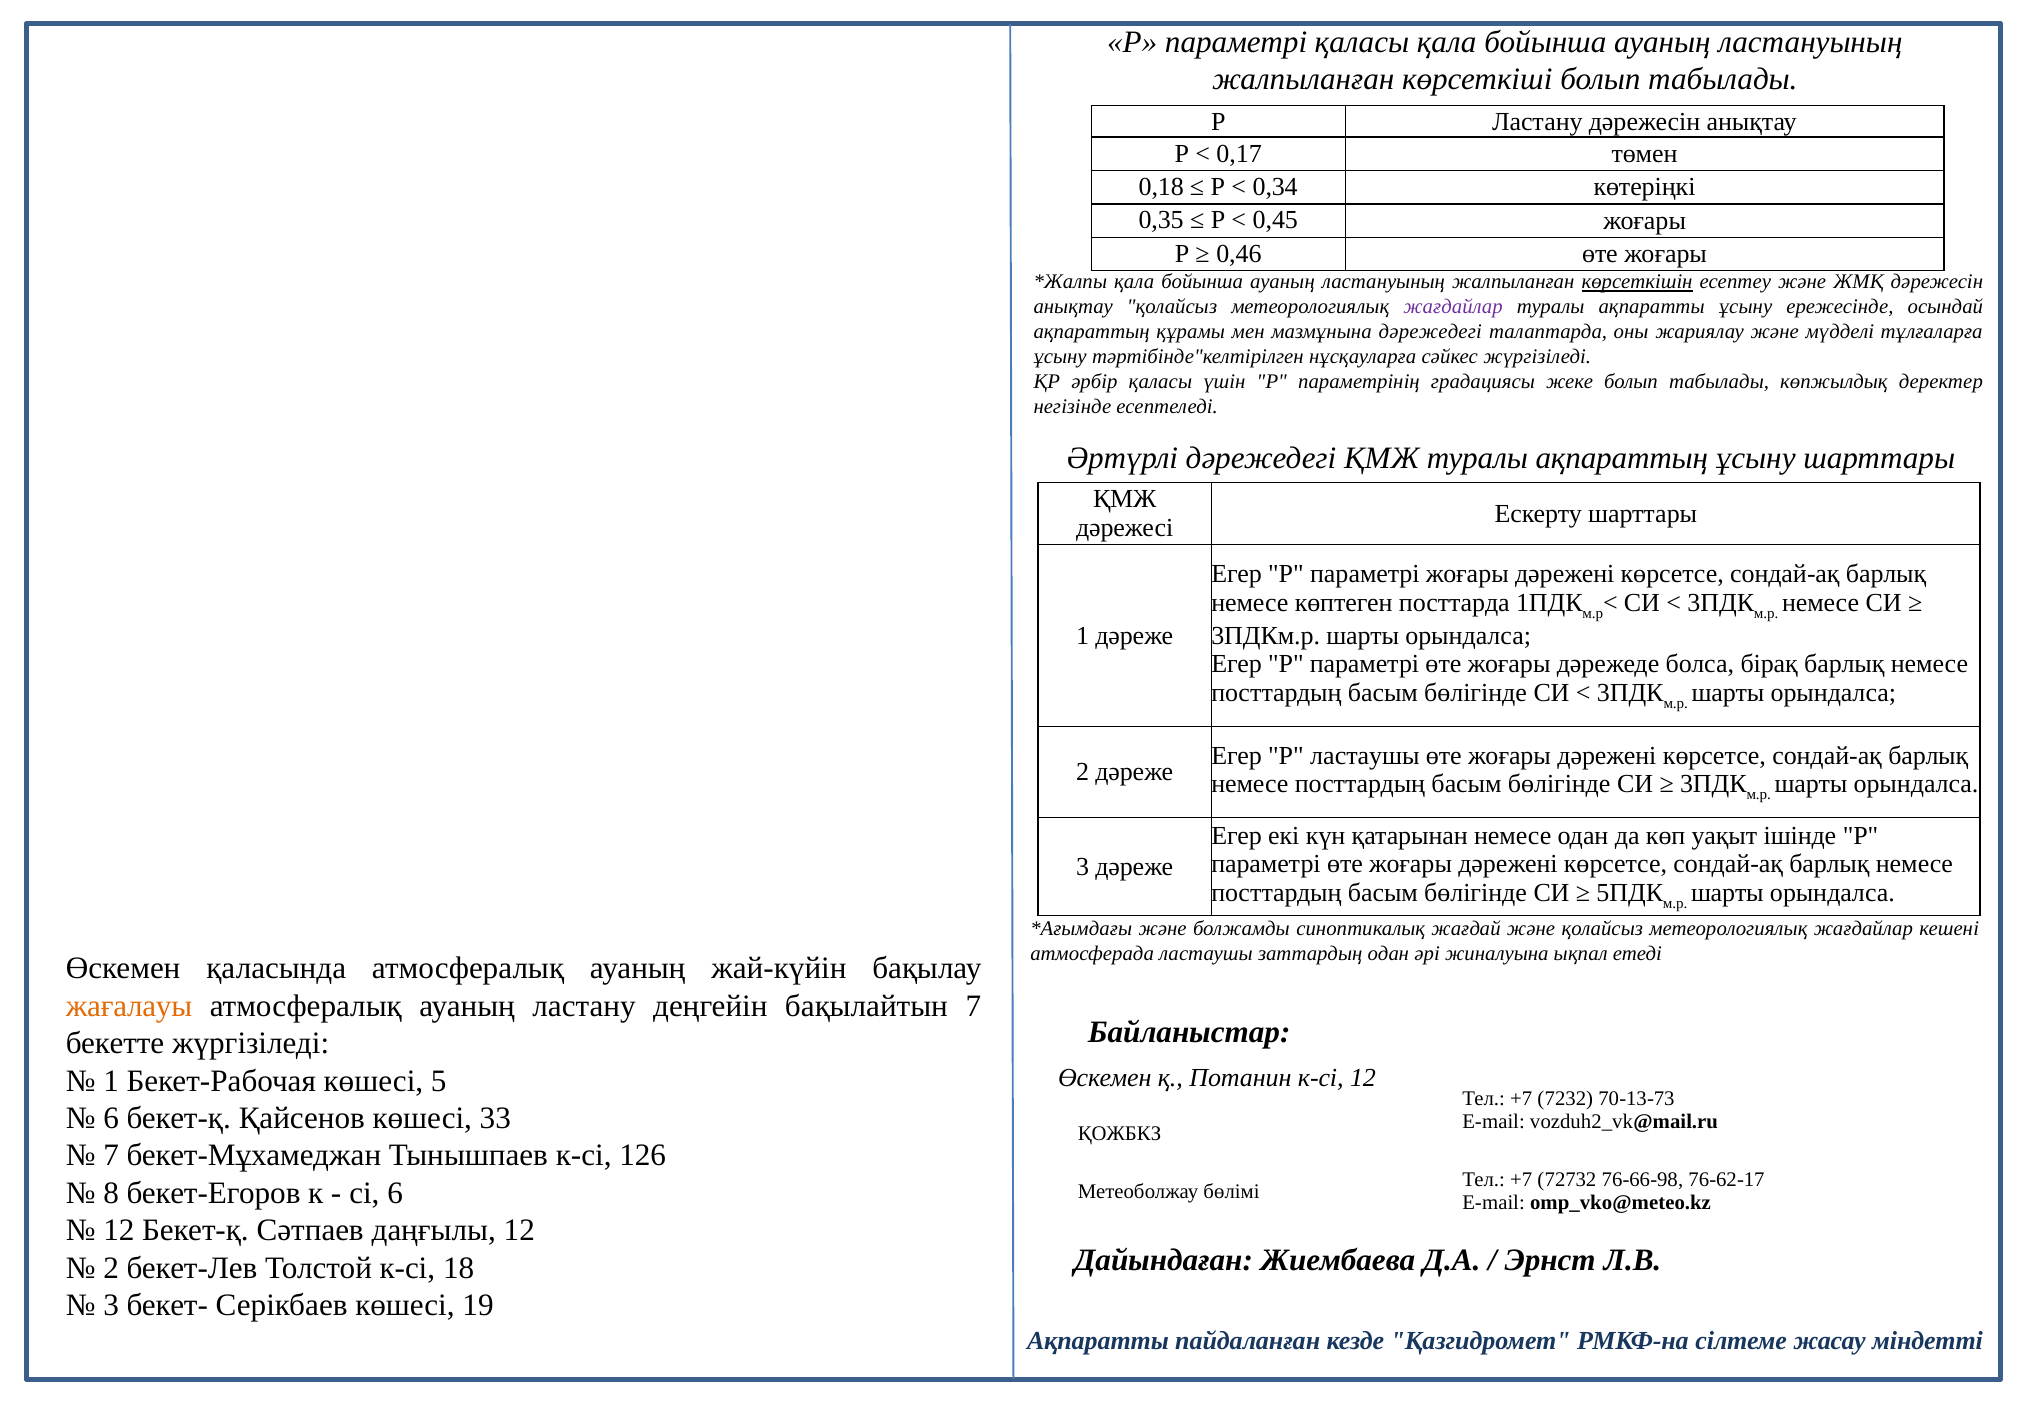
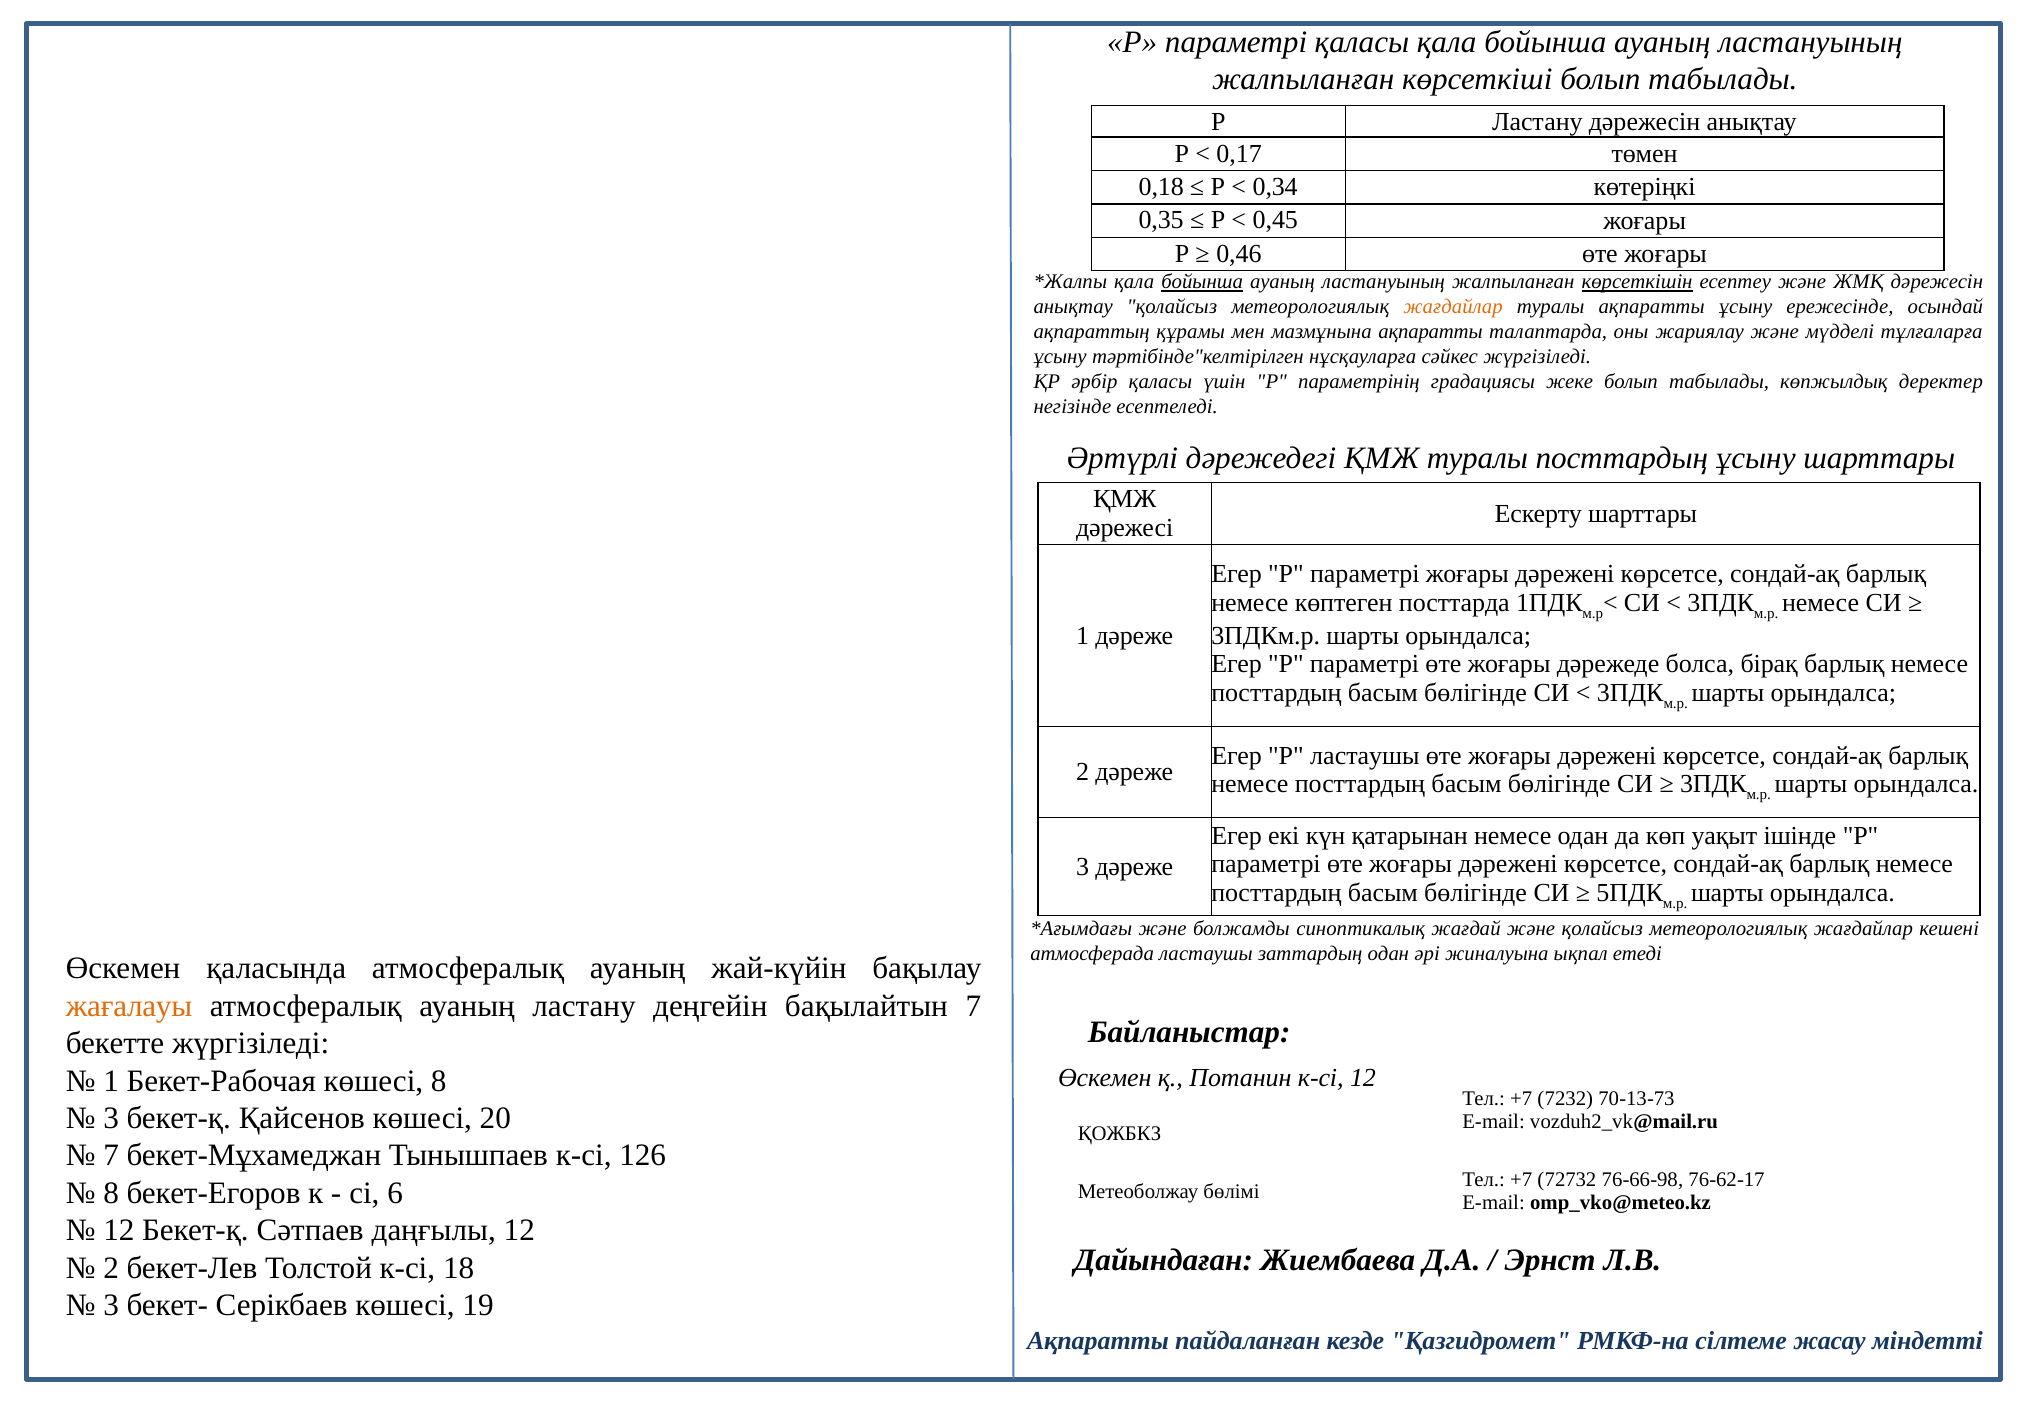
бойынша underline: none -> present (1202, 282)
жағдайлар colour: purple -> orange (1453, 307)
мазмұнына дәрежедегі: дәрежедегі -> ақпаратты (1431, 332)
туралы ақпараттың: ақпараттың -> посттардың (1622, 459)
көшесі 5: 5 -> 8 (439, 1081)
6: 6 -> 3 (111, 1118)
33: 33 -> 20 (495, 1118)
